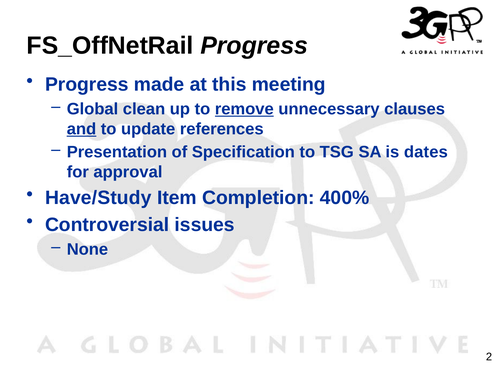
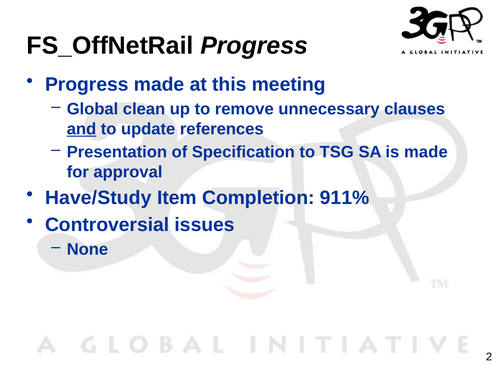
remove underline: present -> none (244, 109)
is dates: dates -> made (426, 152)
400%: 400% -> 911% (345, 198)
